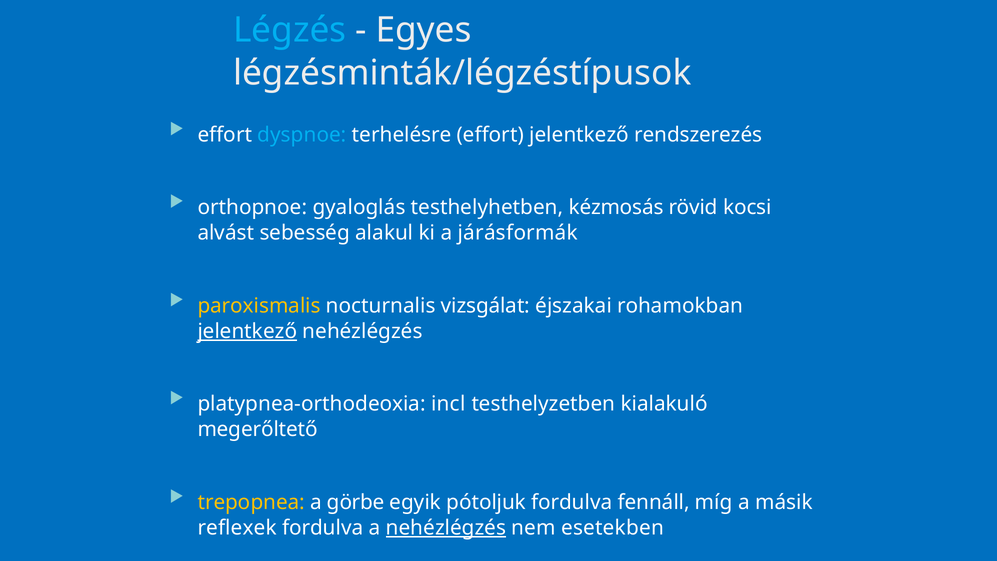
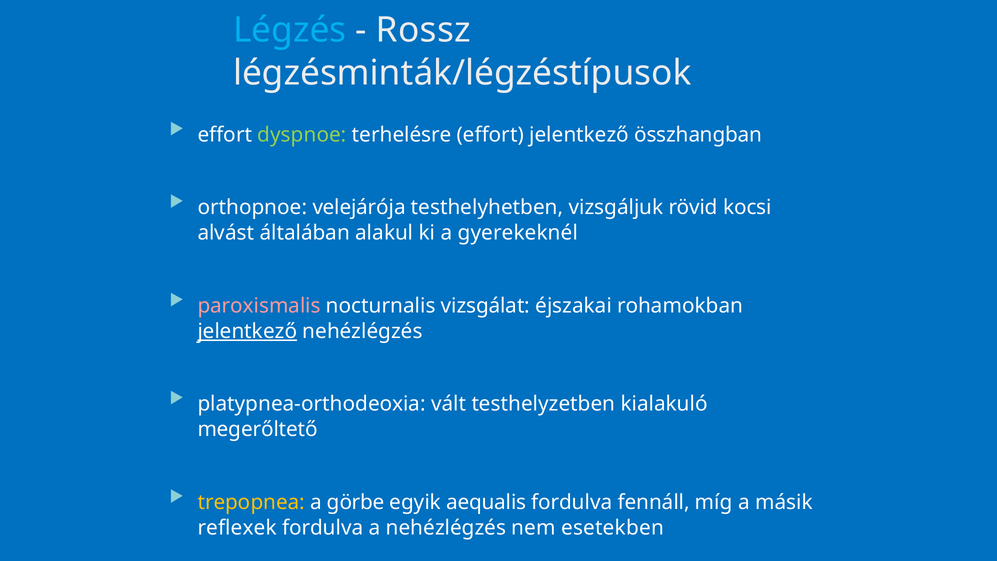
Egyes: Egyes -> Rossz (423, 30)
dyspnoe colour: light blue -> light green (302, 135)
rendszerezés: rendszerezés -> összhangban (698, 135)
gyaloglás: gyaloglás -> velejárója (359, 207)
kézmosás: kézmosás -> vizsgáljuk (616, 207)
sebesség: sebesség -> általában (305, 233)
járásformák: járásformák -> gyerekeknél (518, 233)
paroxismalis colour: yellow -> pink (259, 306)
incl: incl -> vált (449, 404)
pótoljuk: pótoljuk -> aequalis (486, 502)
nehézlégzés underline: present -> none (446, 528)
